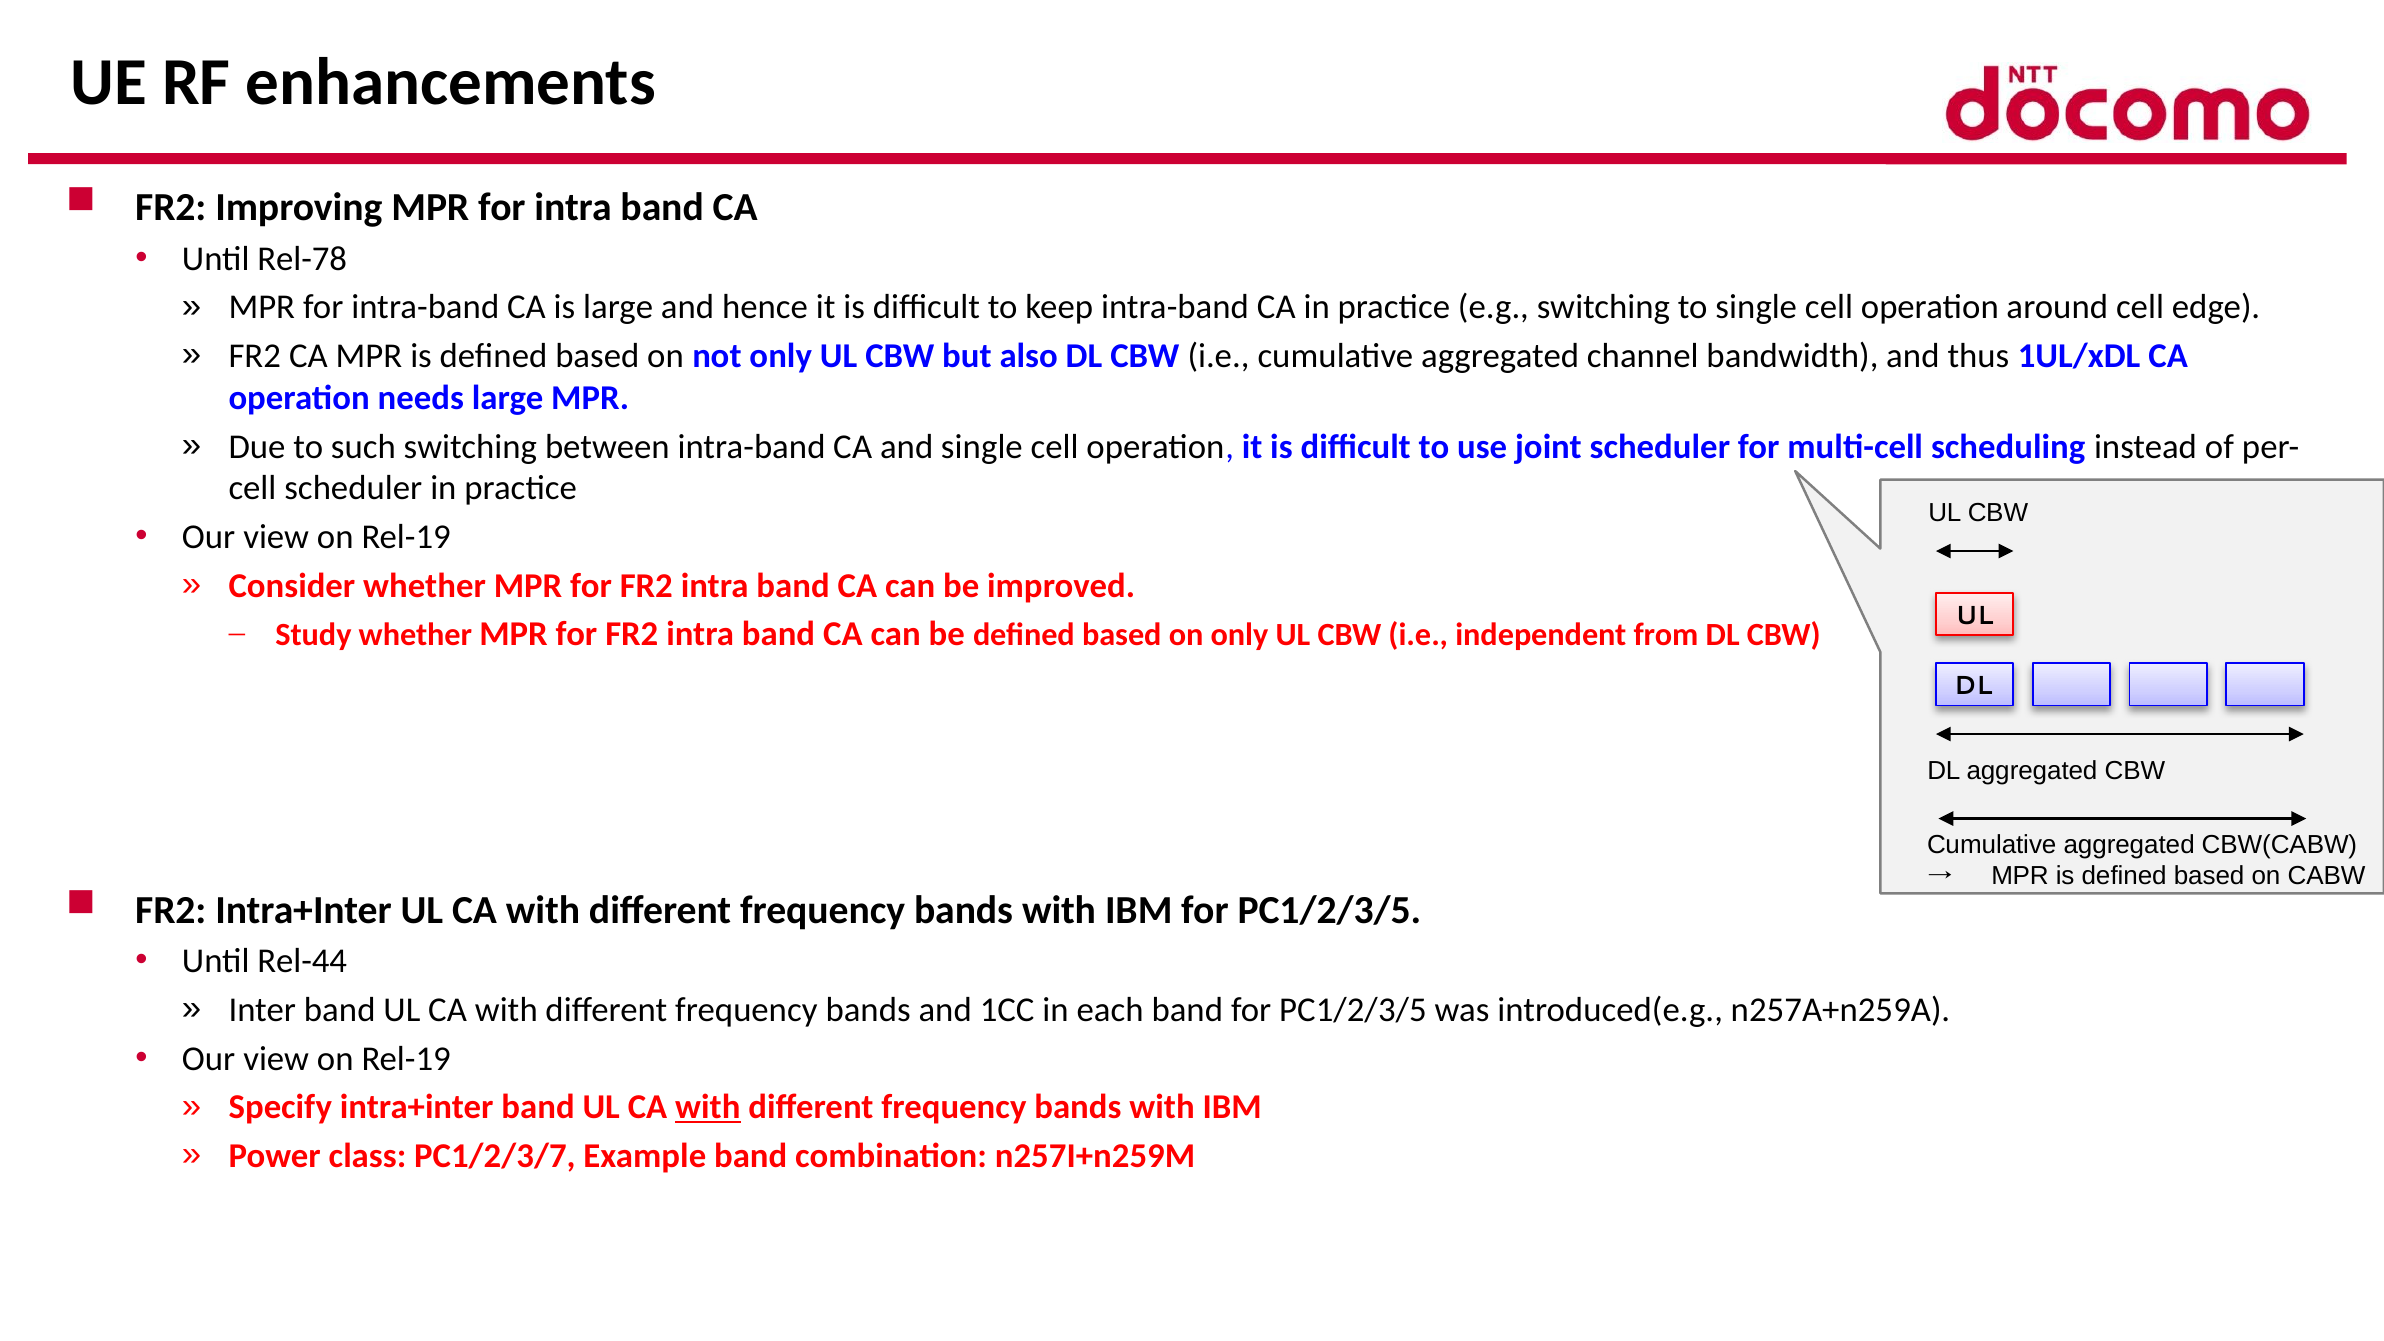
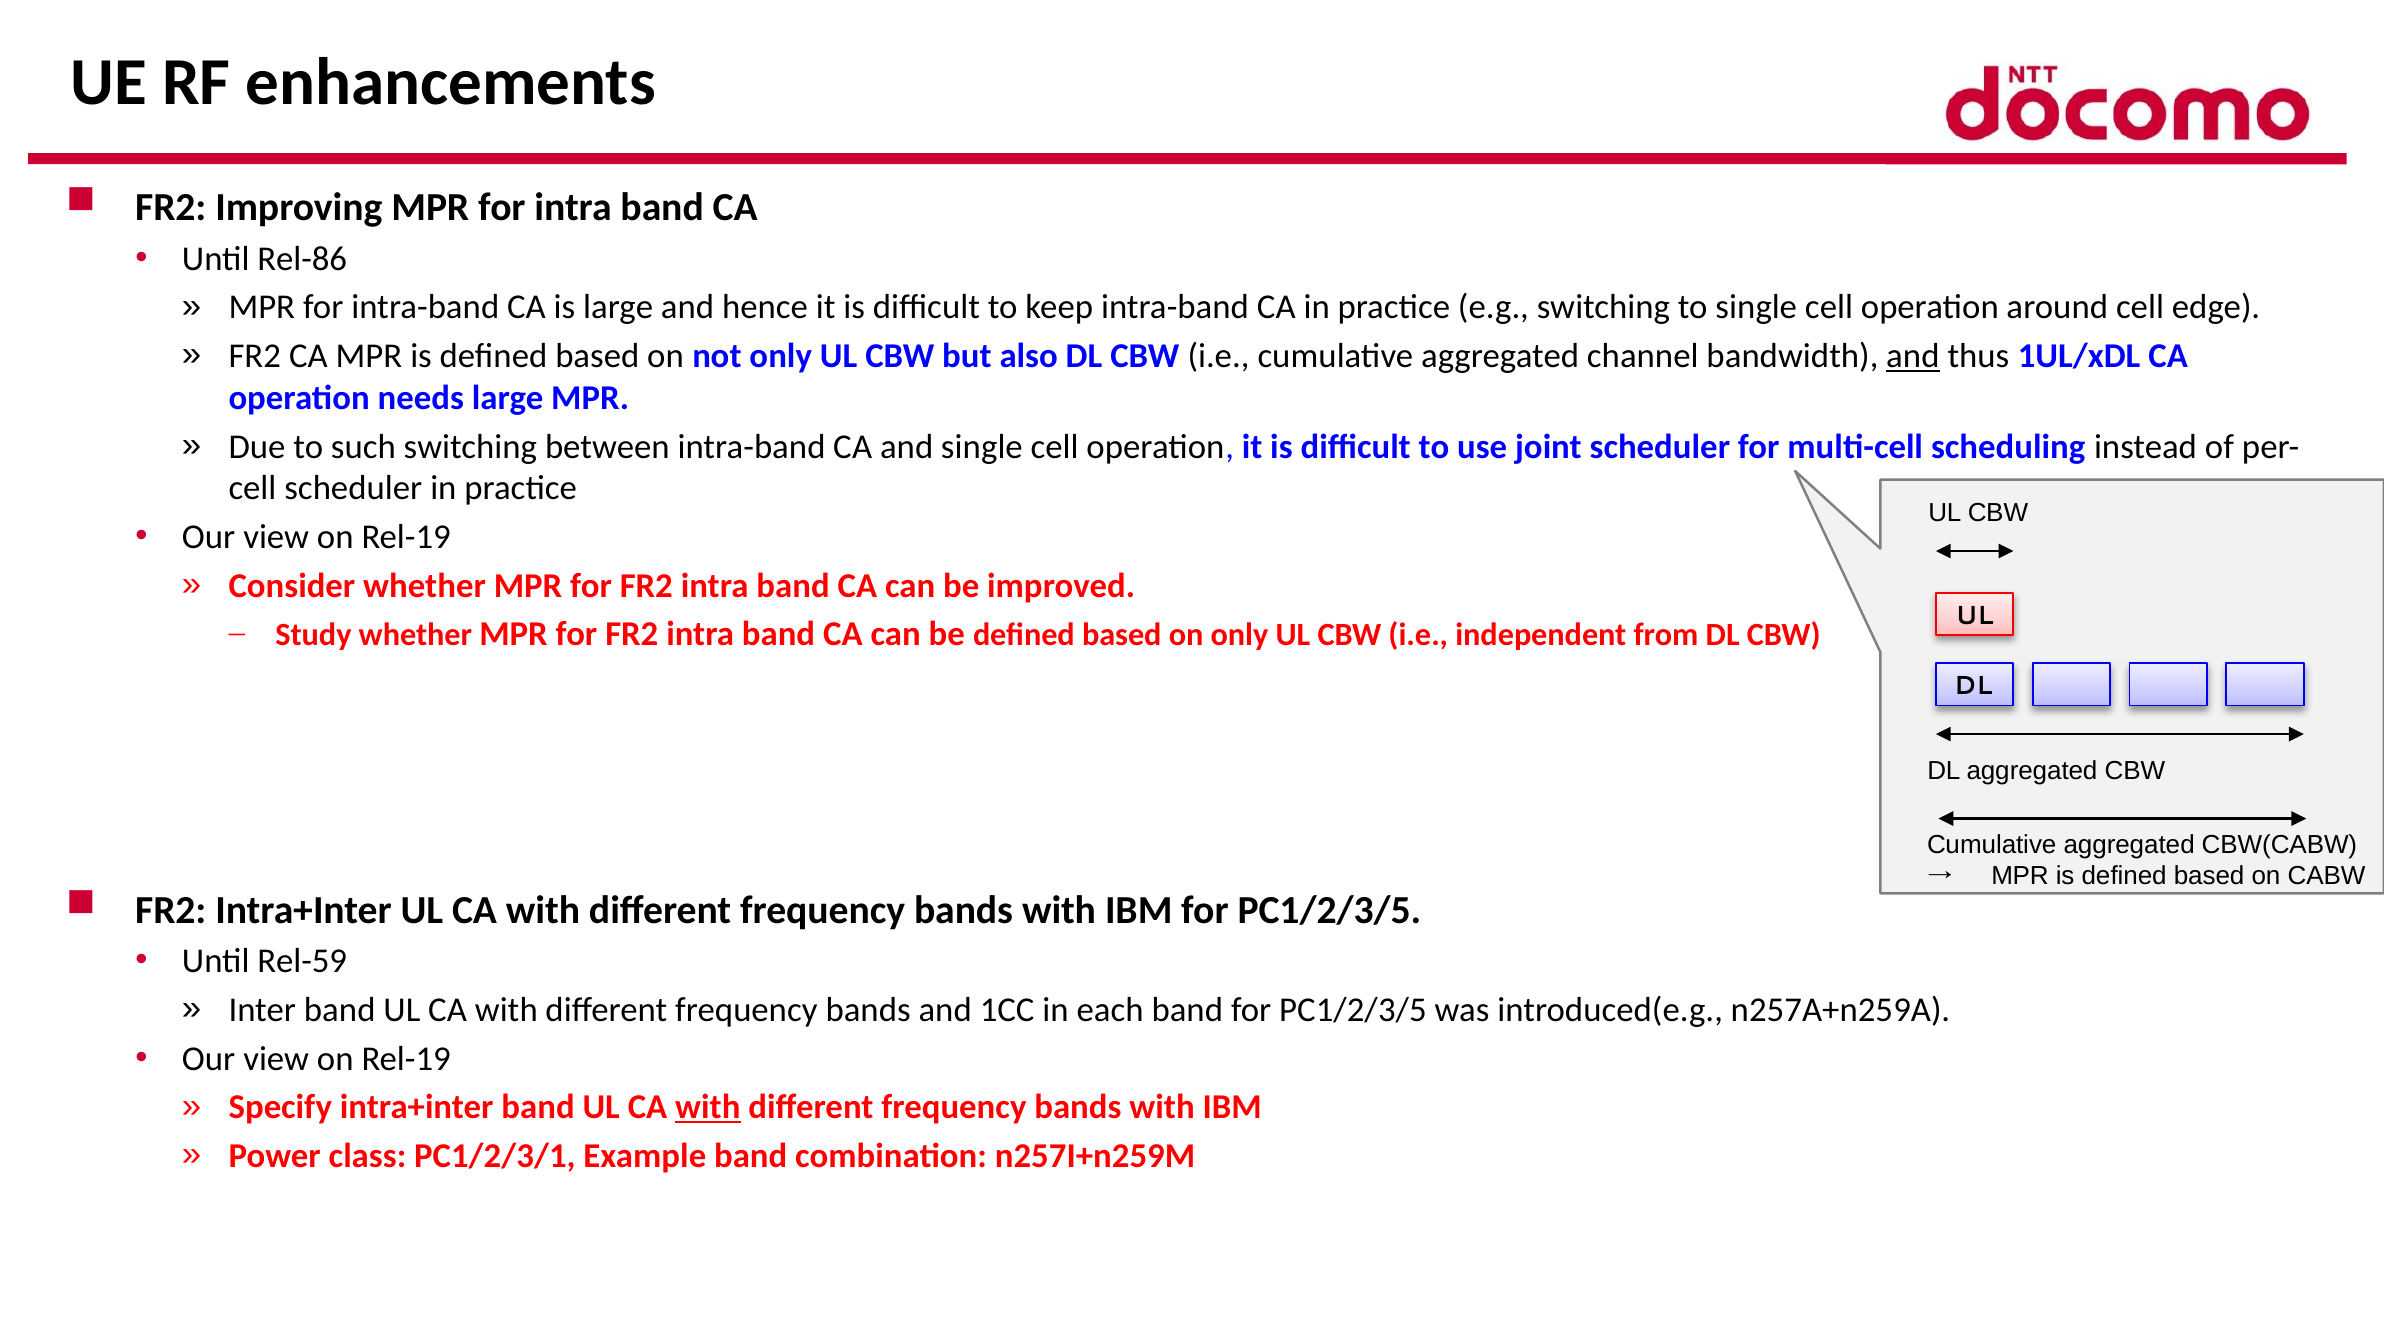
Rel-78: Rel-78 -> Rel-86 (302, 259)
and underline: none -> present (1913, 356)
Rel-44: Rel-44 -> Rel-59 (302, 961)
PC1/2/3/7: PC1/2/3/7 -> PC1/2/3/1 (495, 1156)
